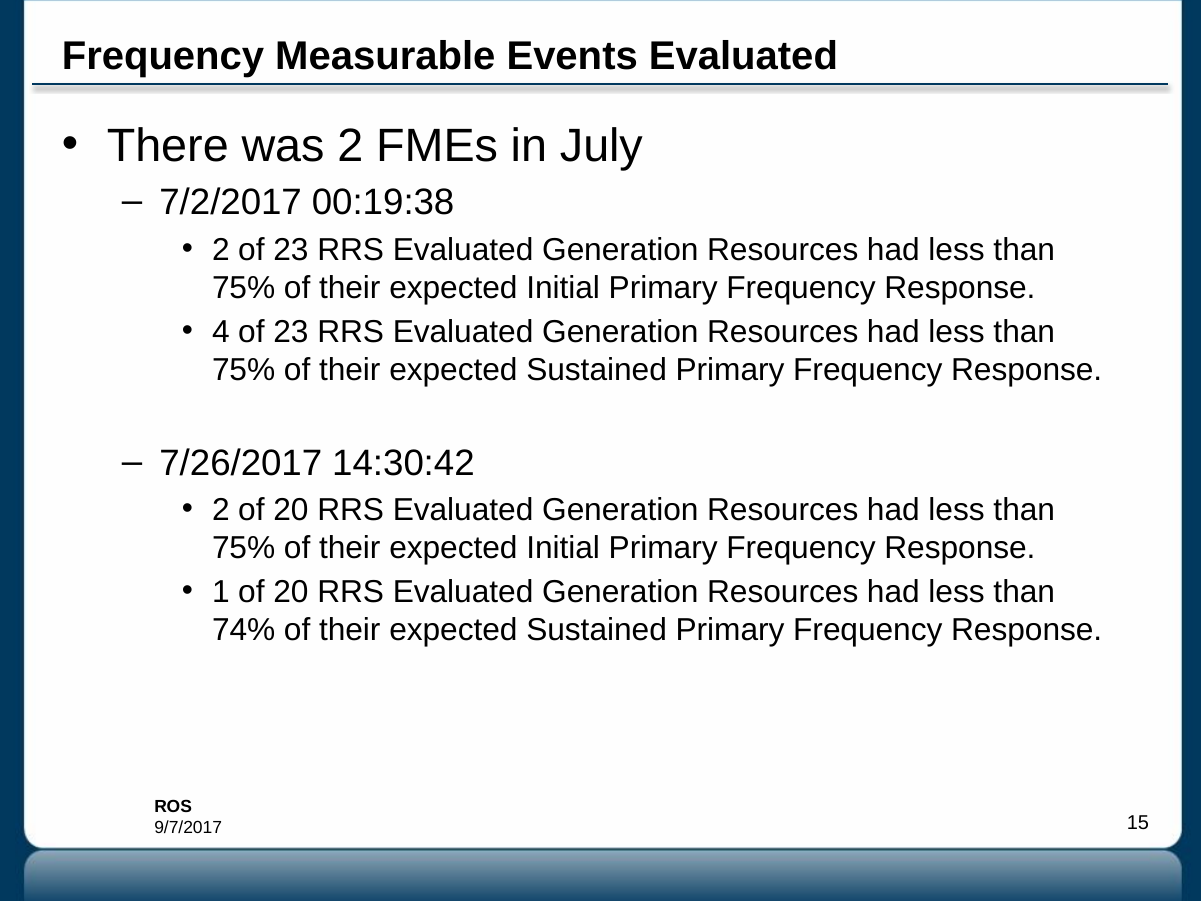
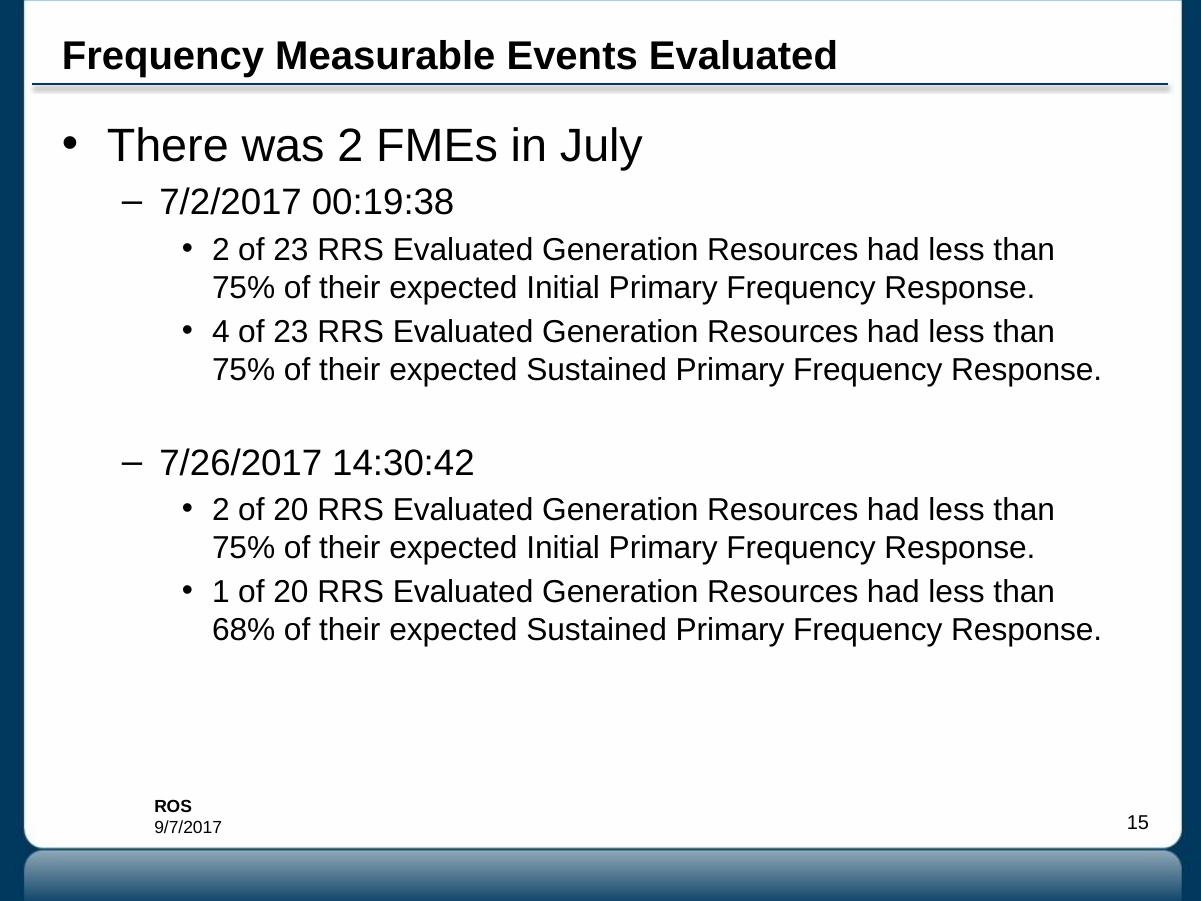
74%: 74% -> 68% (244, 630)
